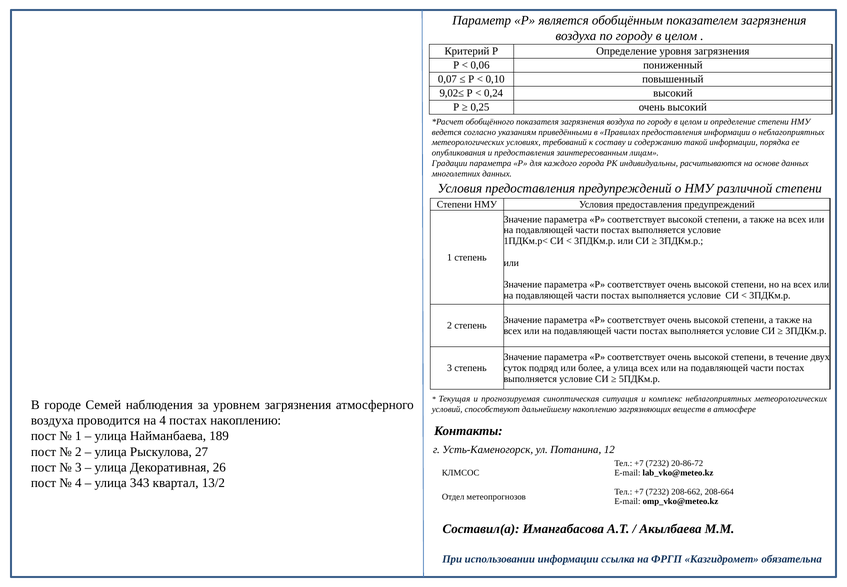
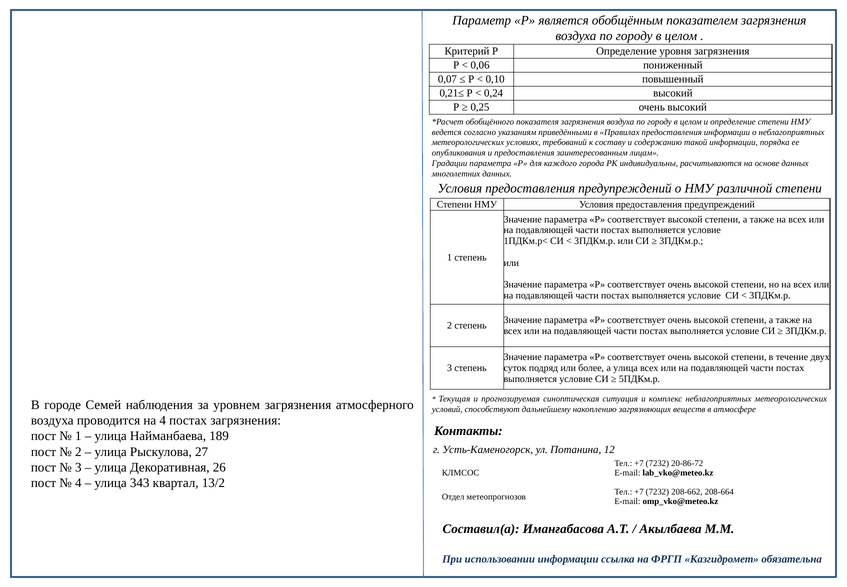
9,02≤: 9,02≤ -> 0,21≤ (452, 93)
постах накоплению: накоплению -> загрязнения (246, 420)
